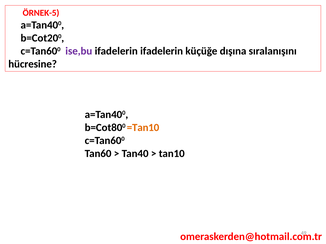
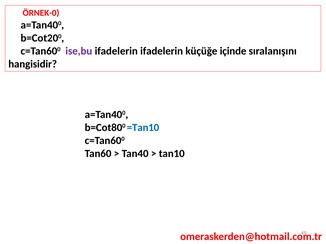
ÖRNEK-5: ÖRNEK-5 -> ÖRNEK-0 (41, 13)
dışına: dışına -> içinde (233, 51)
hücresine: hücresine -> hangisidir (33, 64)
=Tan10 colour: orange -> blue (143, 128)
